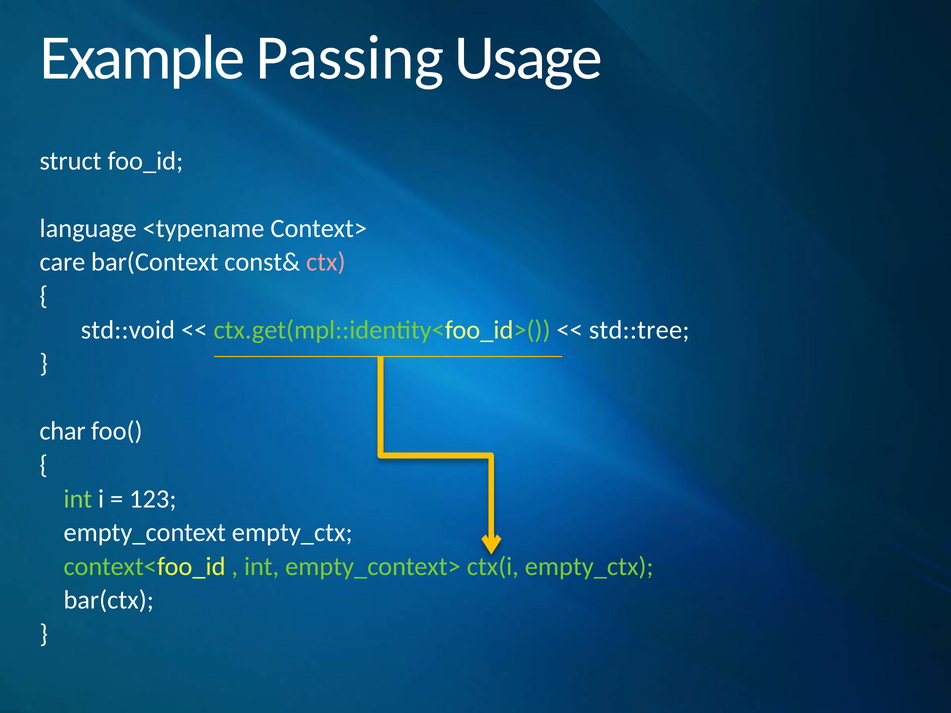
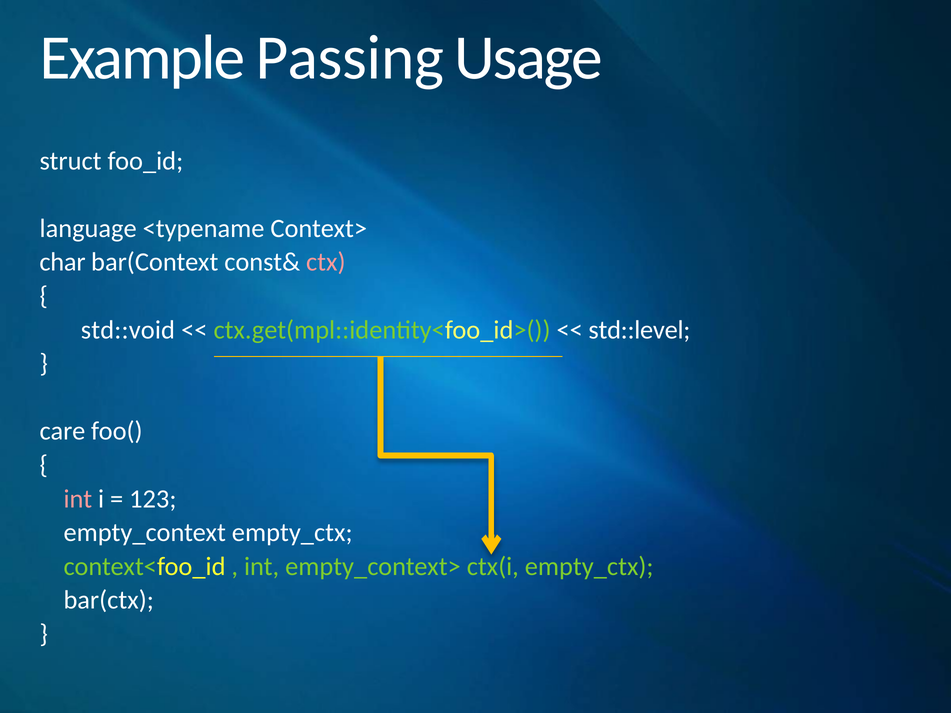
care: care -> char (63, 262)
std::tree: std::tree -> std::level (639, 330)
char: char -> care (62, 431)
int colour: light green -> pink (78, 499)
